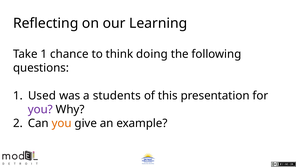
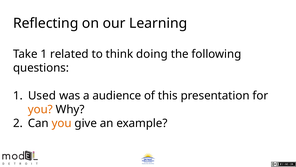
chance: chance -> related (69, 54)
students: students -> audience (117, 95)
you colour: purple -> orange (40, 109)
